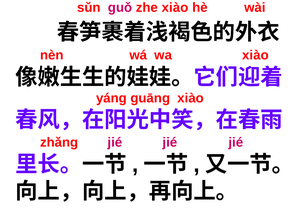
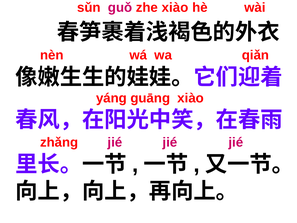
wa xiào: xiào -> qiǎn (255, 55)
